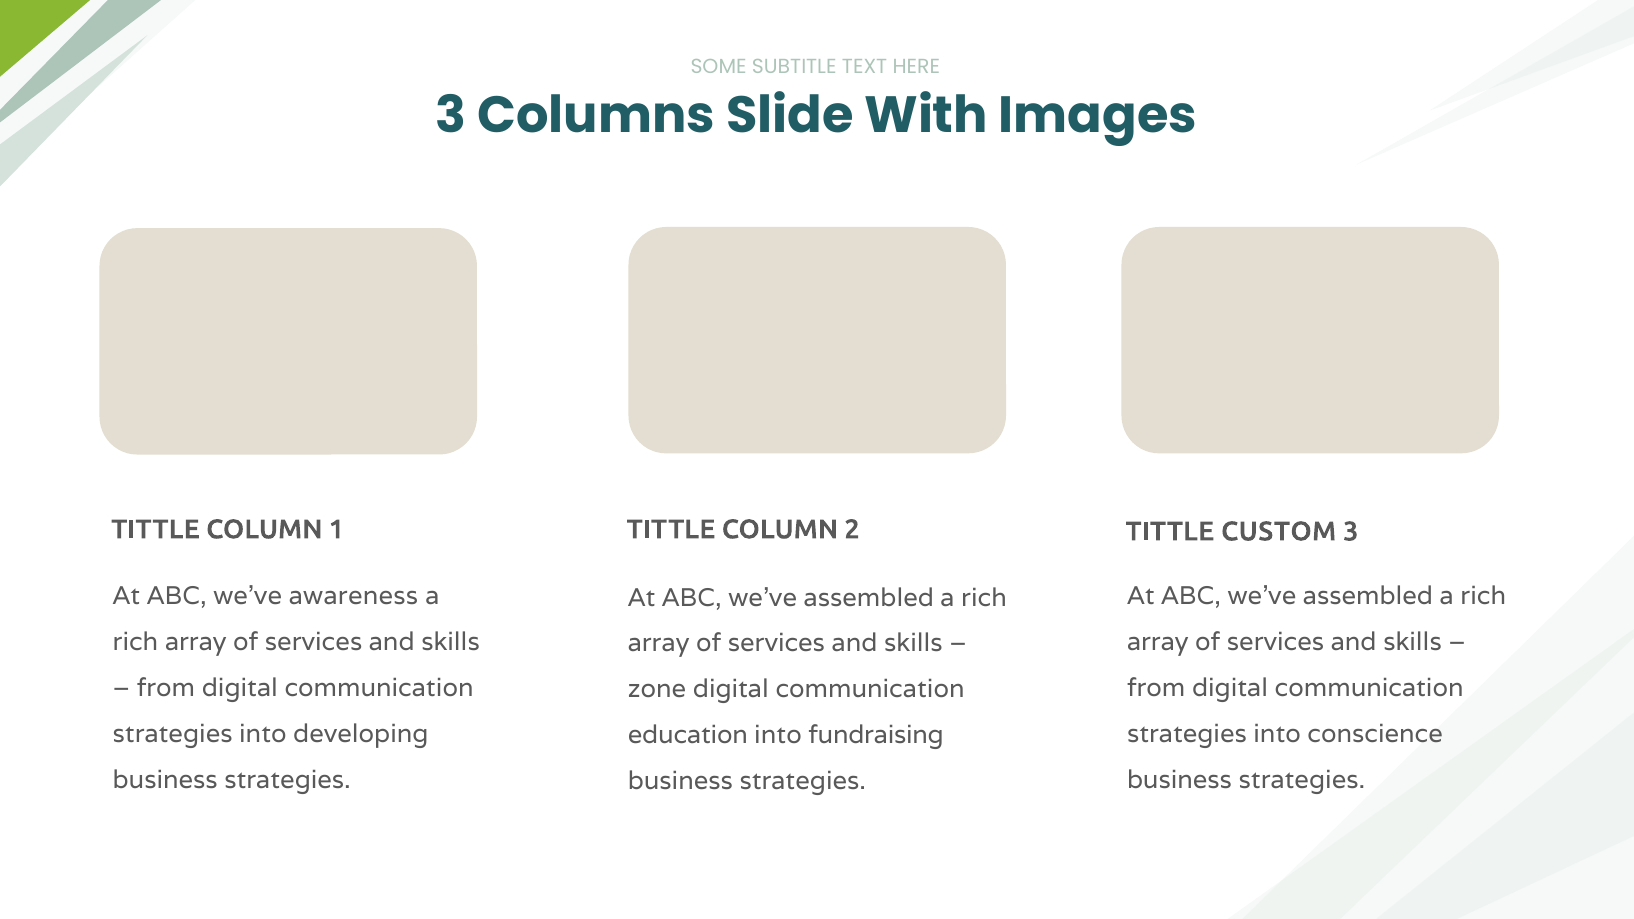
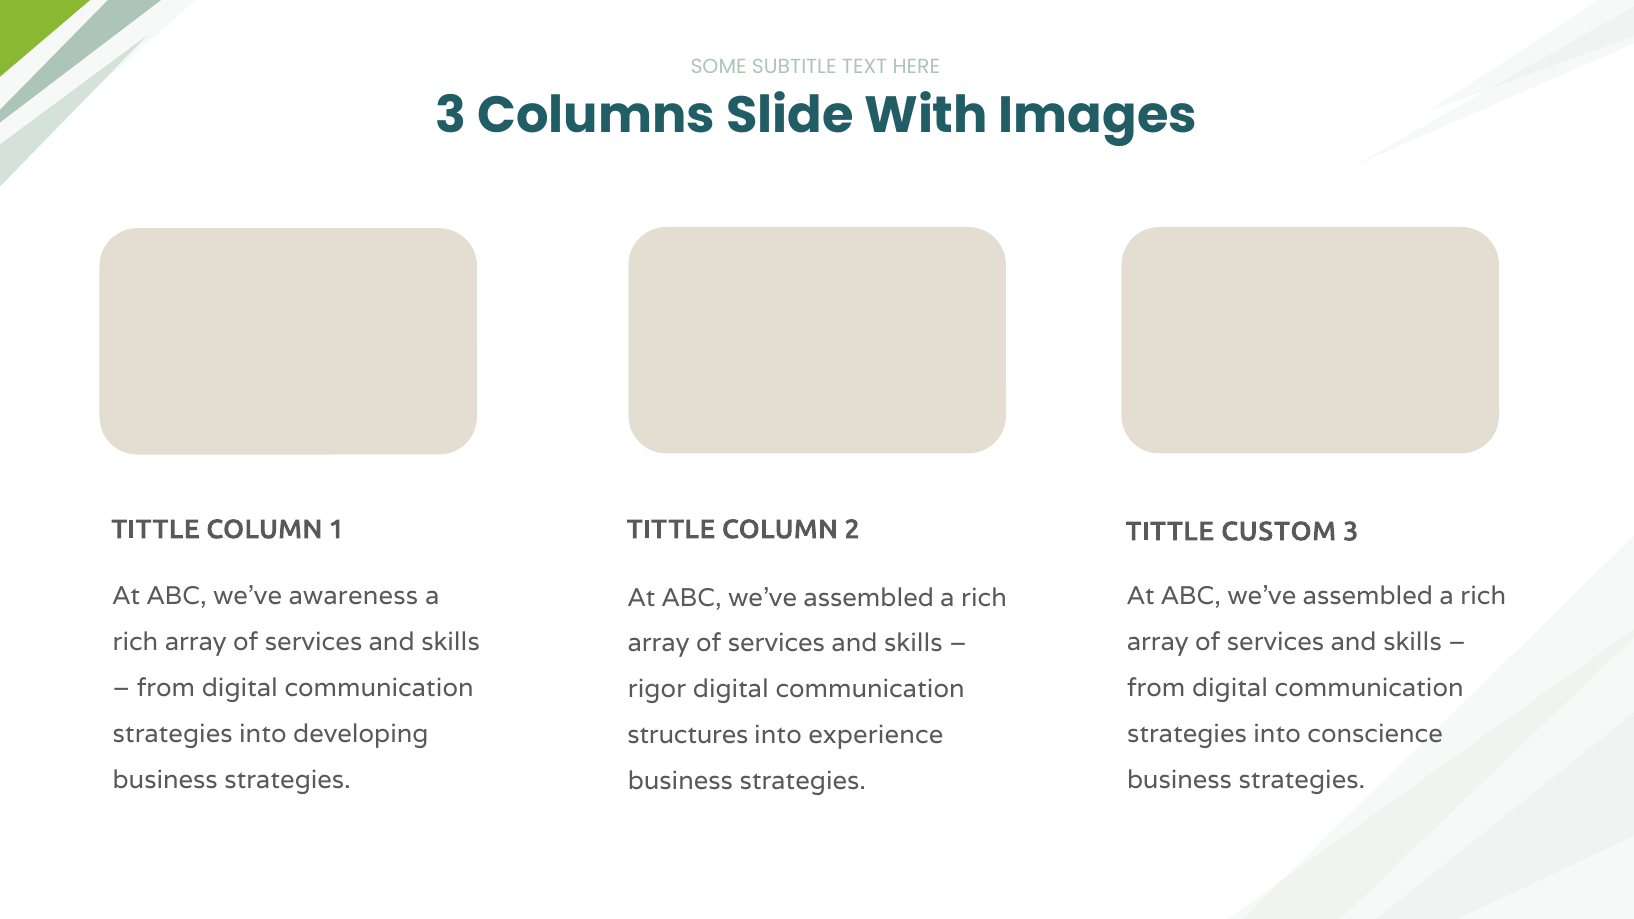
zone: zone -> rigor (657, 690)
education: education -> structures (688, 735)
fundraising: fundraising -> experience (876, 735)
